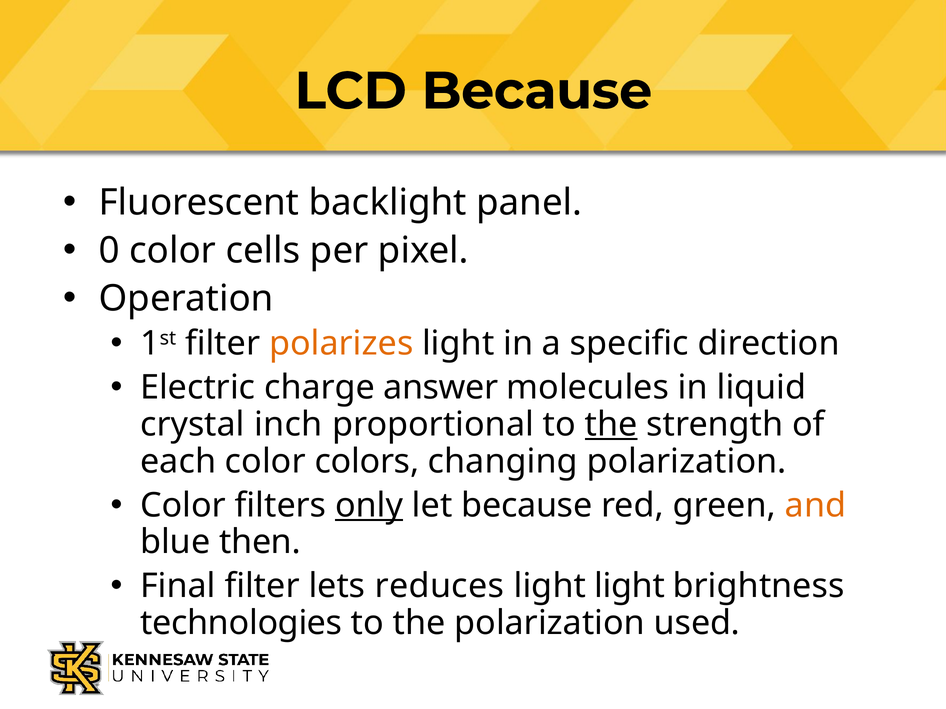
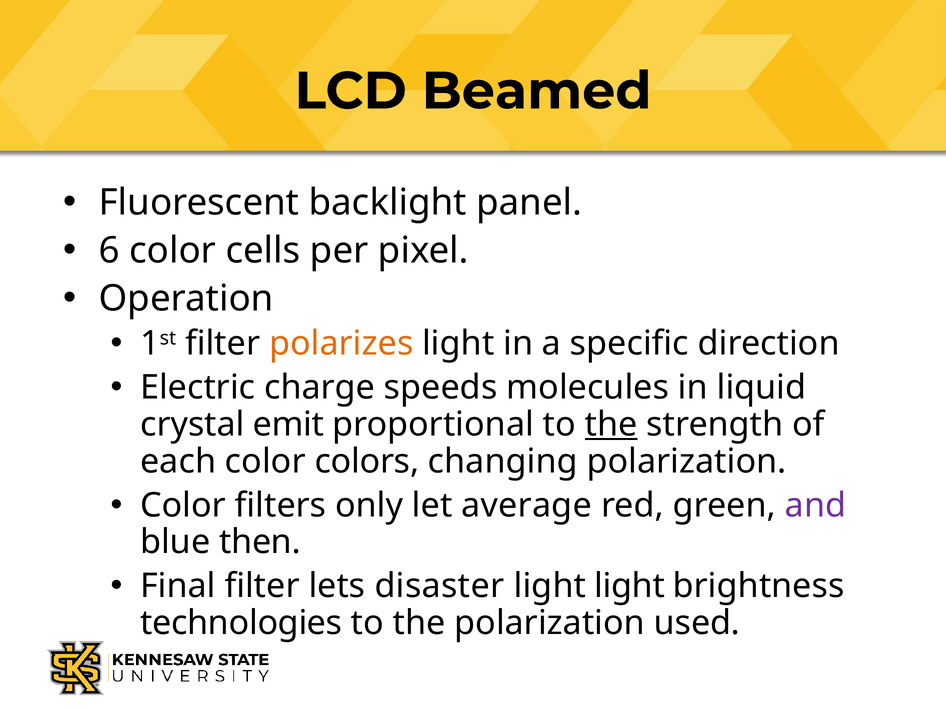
LCD Because: Because -> Beamed (537, 91)
0: 0 -> 6 (109, 251)
answer: answer -> speeds (441, 388)
inch: inch -> emit (289, 425)
only underline: present -> none (369, 506)
let because: because -> average (527, 506)
and colour: orange -> purple (816, 506)
reduces: reduces -> disaster (439, 586)
